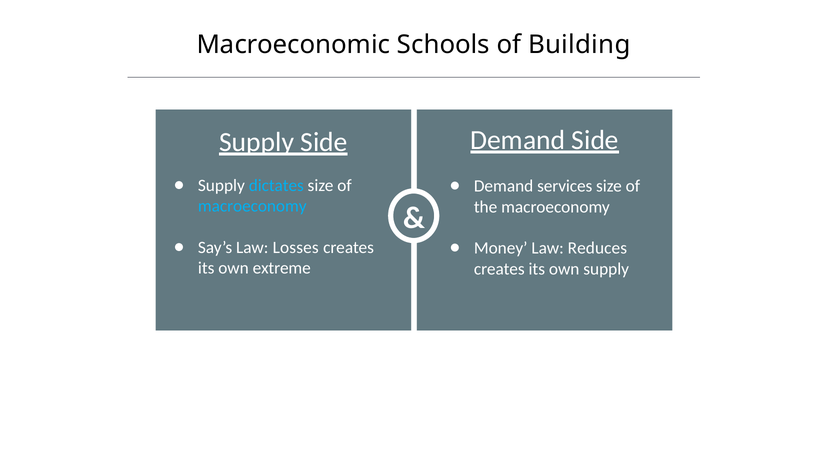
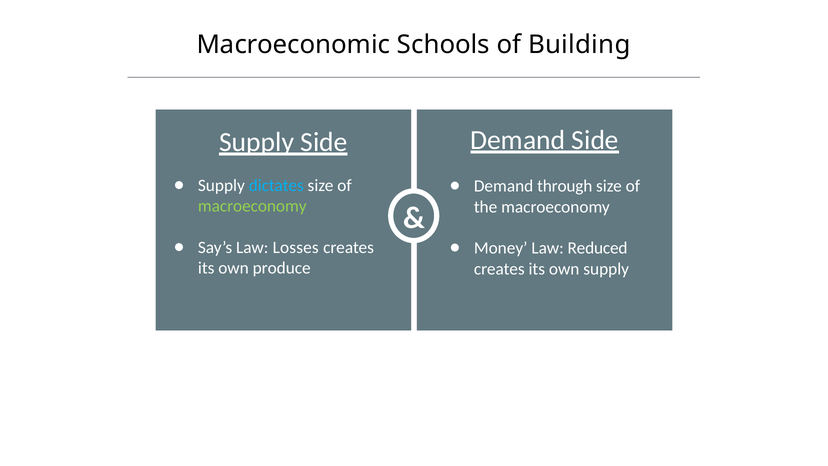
services: services -> through (565, 186)
macroeconomy colour: light blue -> light green (252, 206)
Reduces: Reduces -> Reduced (598, 248)
extreme: extreme -> produce (282, 268)
